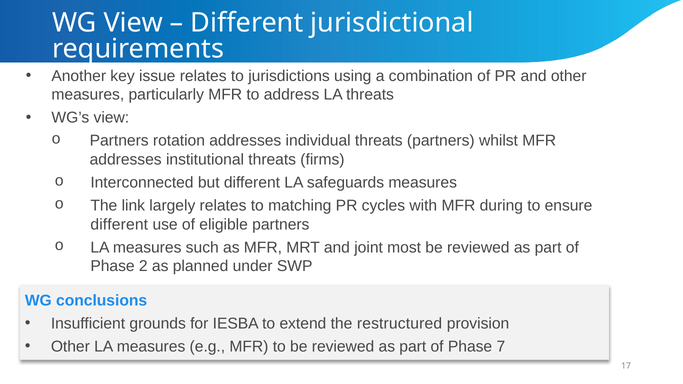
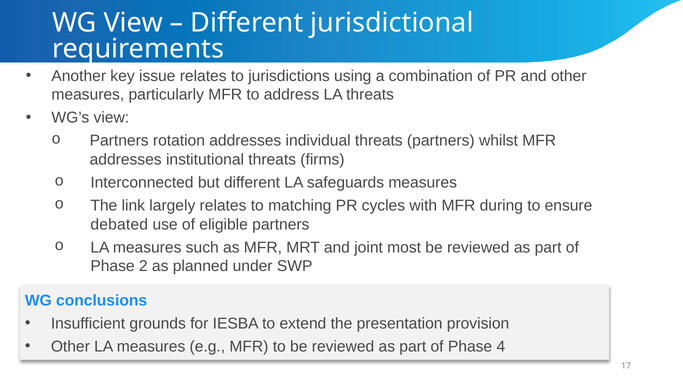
different: different -> debated (119, 224)
restructured: restructured -> presentation (400, 324)
7: 7 -> 4 (501, 347)
